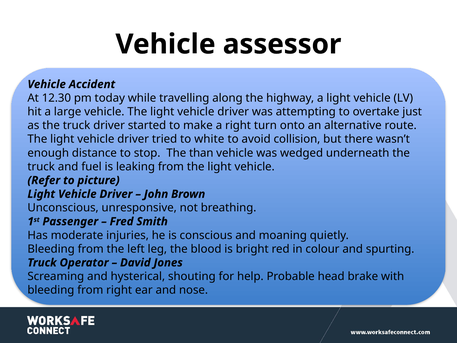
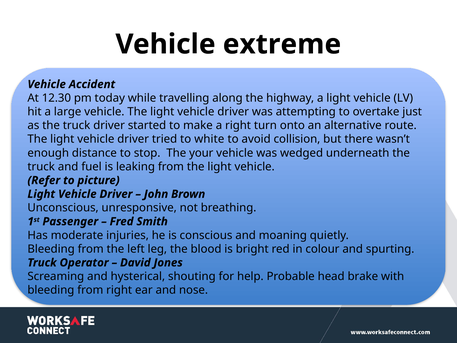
assessor: assessor -> extreme (282, 44)
than: than -> your (201, 153)
